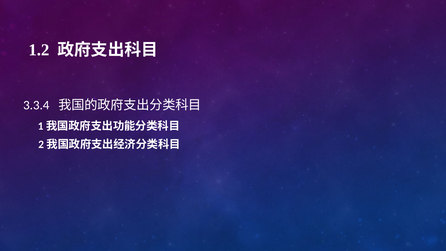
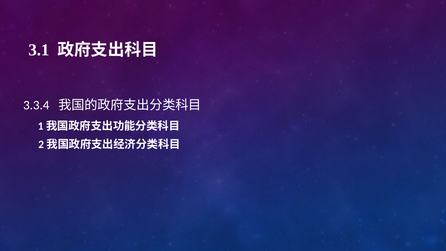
1.2: 1.2 -> 3.1 (39, 50)
